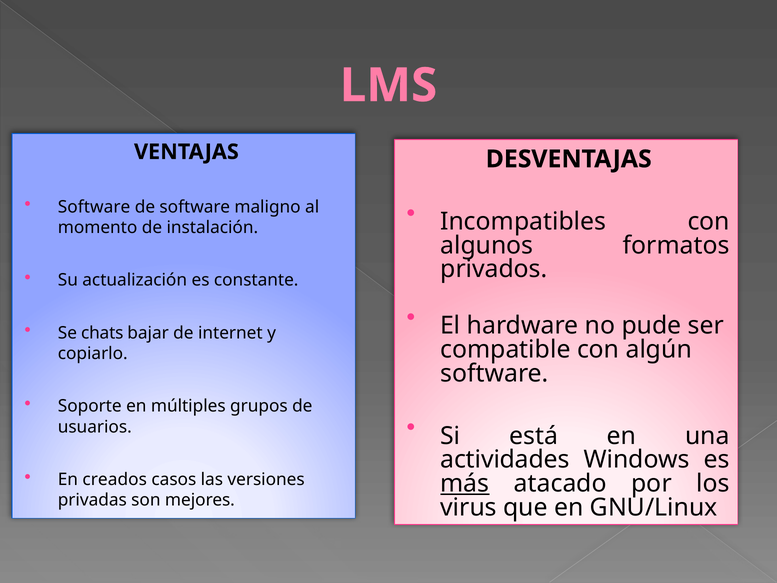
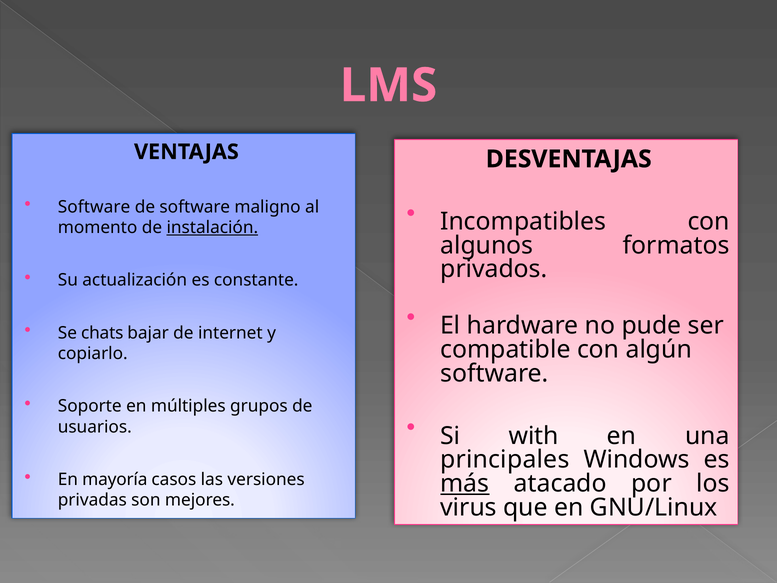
instalación underline: none -> present (212, 227)
está: está -> with (534, 436)
actividades: actividades -> principales (505, 460)
creados: creados -> mayoría (115, 479)
